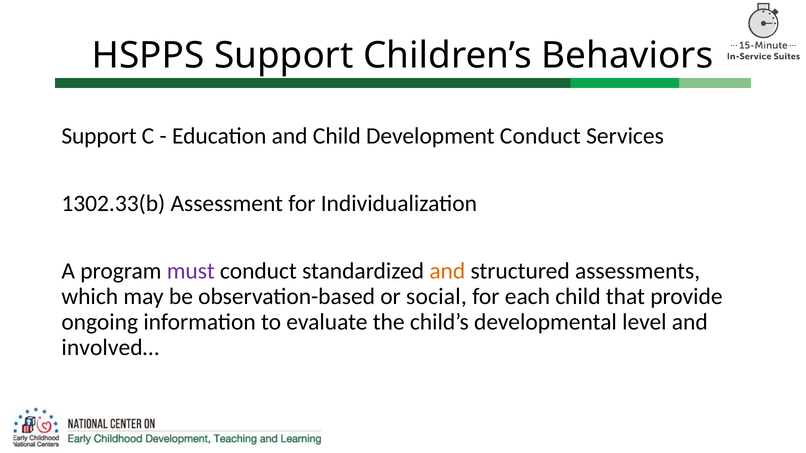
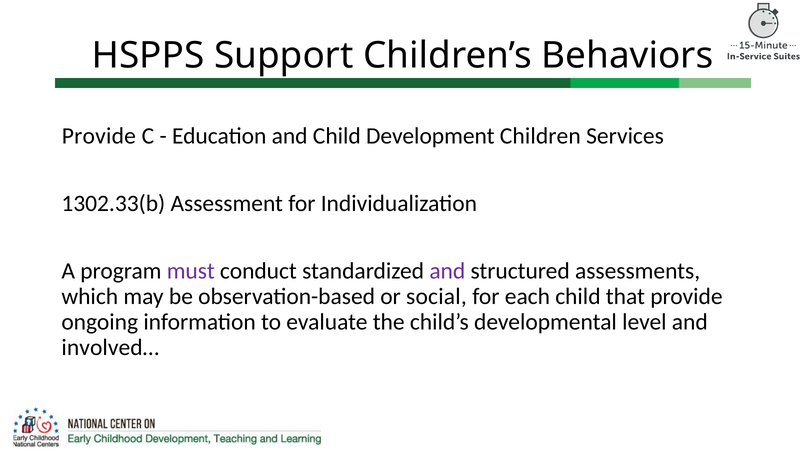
Support: Support -> Provide (99, 136)
Development Conduct: Conduct -> Children (540, 136)
and colour: orange -> purple (447, 271)
